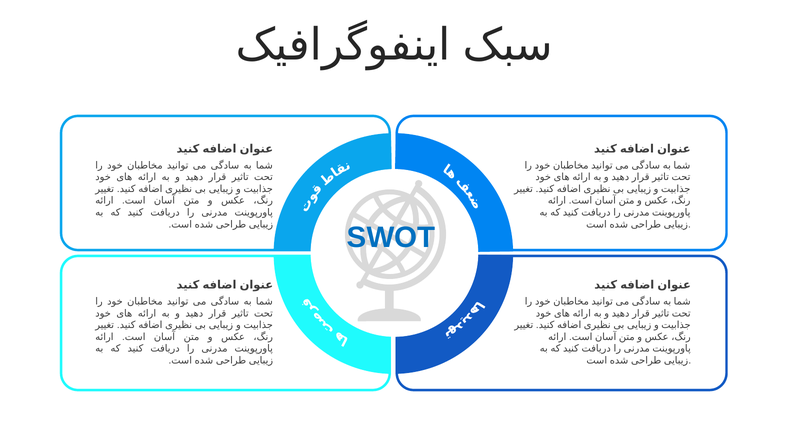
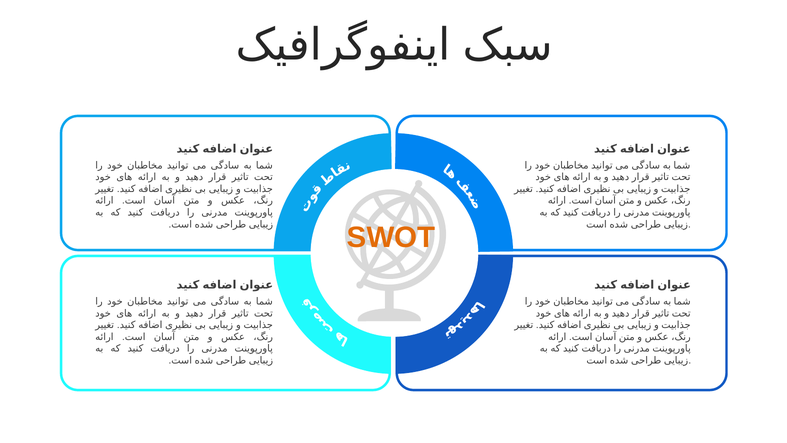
SWOT colour: blue -> orange (391, 237)
